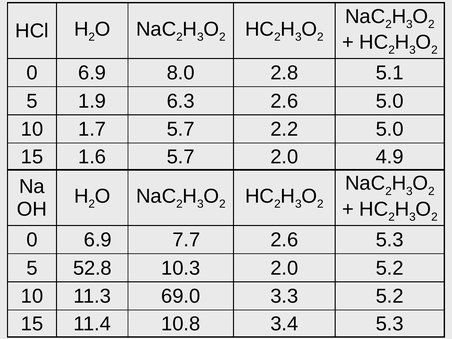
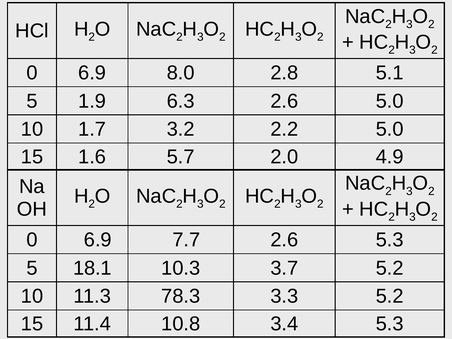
1.7 5.7: 5.7 -> 3.2 (181, 129)
52.8: 52.8 -> 18.1 (92, 268)
10.3 2.0: 2.0 -> 3.7 (284, 268)
69.0: 69.0 -> 78.3 (181, 296)
